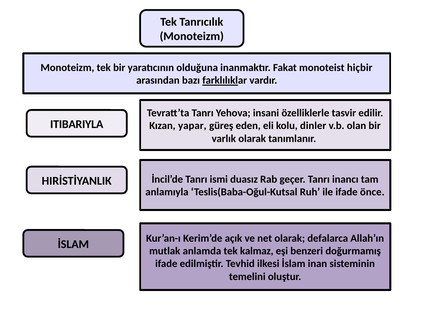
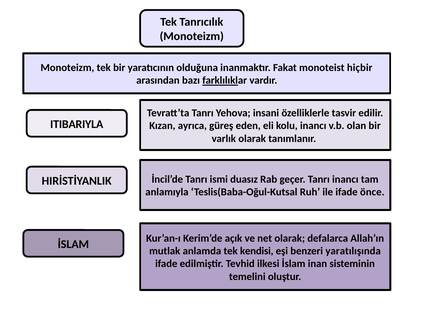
yapar: yapar -> ayrıca (192, 126)
kolu dinler: dinler -> inancı (313, 126)
kalmaz: kalmaz -> kendisi (257, 251)
doğurmamış: doğurmamış -> yaratılışında (353, 251)
